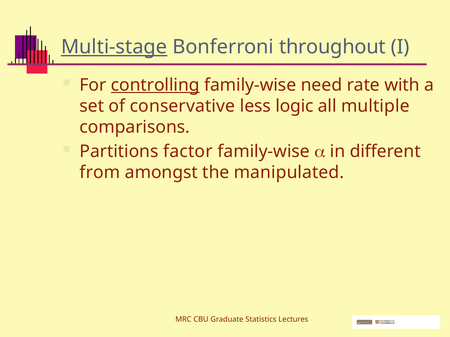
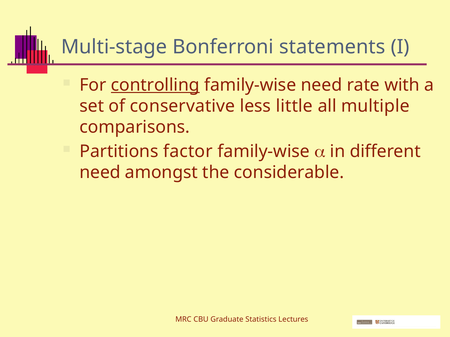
Multi-stage underline: present -> none (114, 47)
throughout: throughout -> statements (332, 47)
logic: logic -> little (294, 106)
from: from -> need (100, 173)
manipulated: manipulated -> considerable (289, 173)
